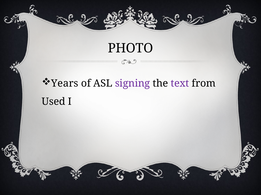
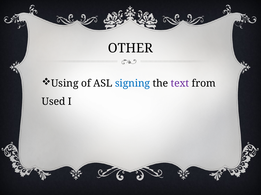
PHOTO: PHOTO -> OTHER (130, 48)
Years: Years -> Using (65, 84)
signing colour: purple -> blue (133, 84)
